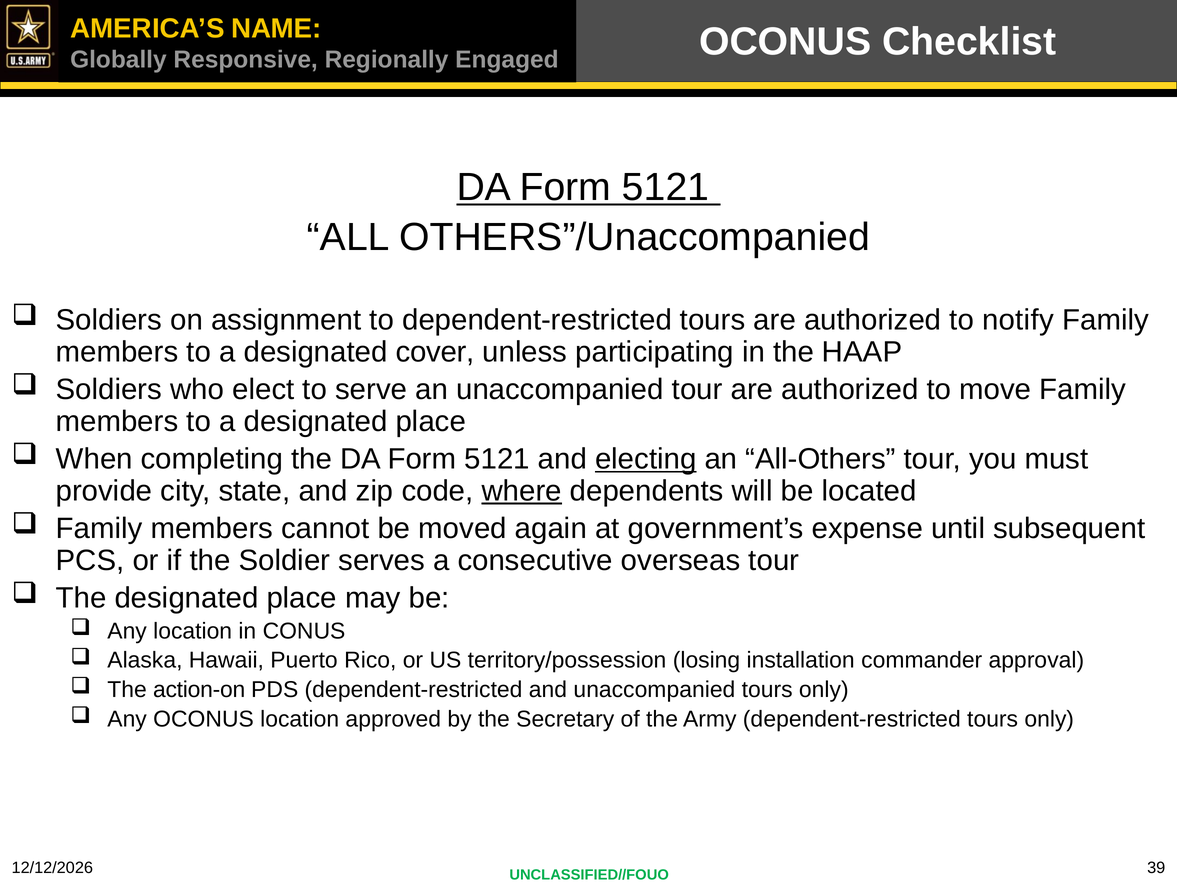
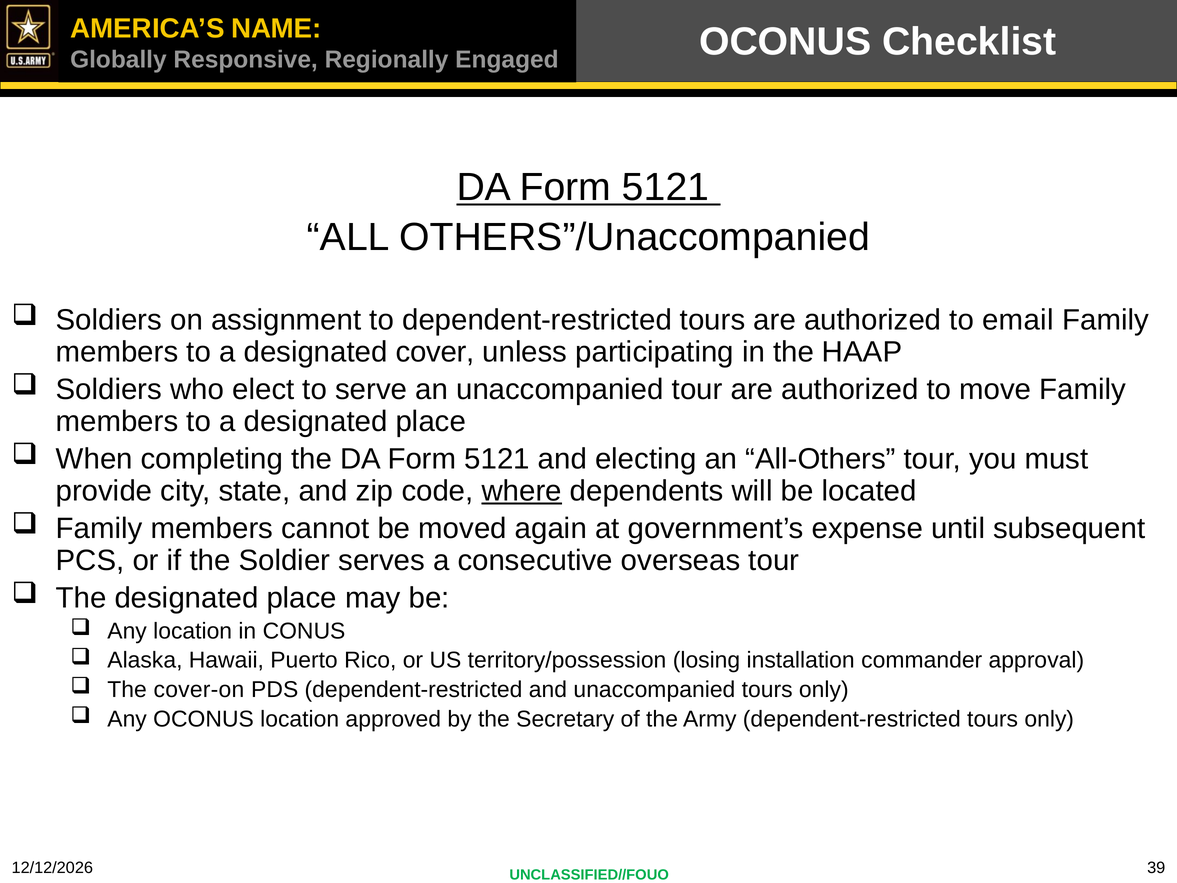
notify: notify -> email (1018, 320)
electing underline: present -> none (646, 459)
action-on: action-on -> cover-on (199, 690)
